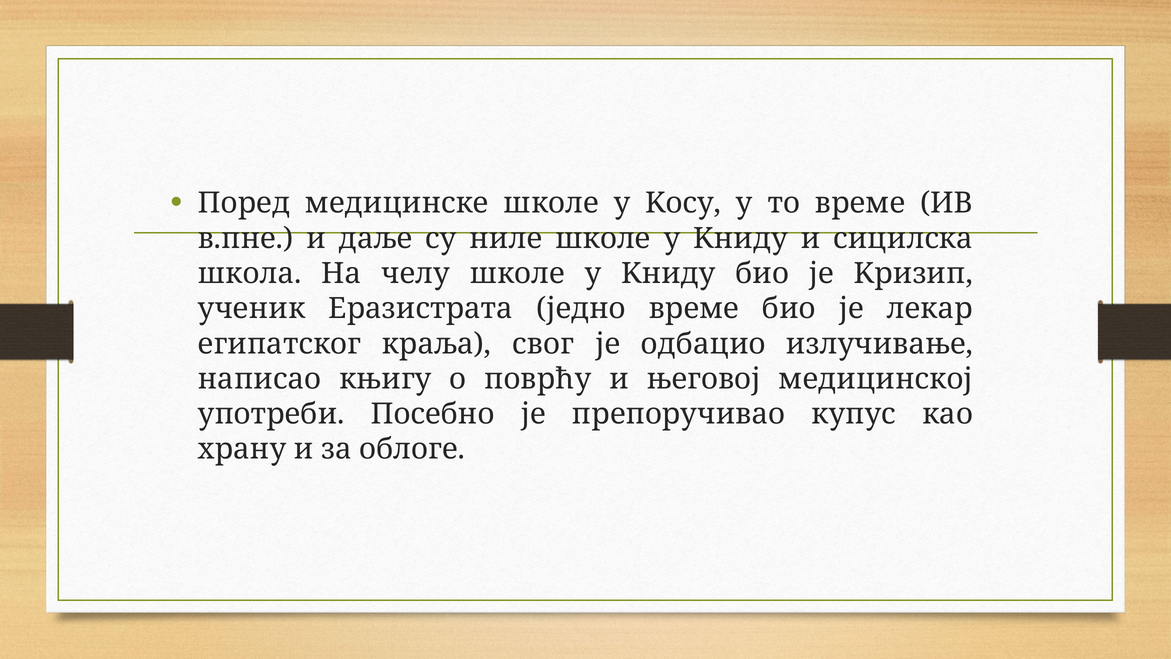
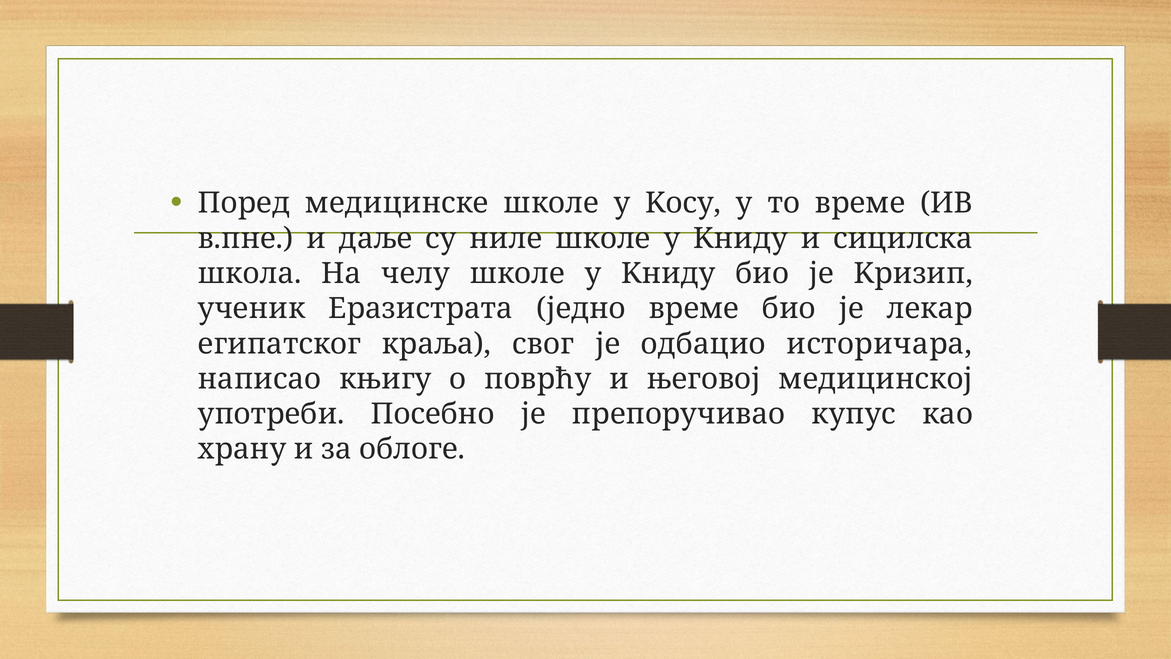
излучивање: излучивање -> историчара (879, 344)
